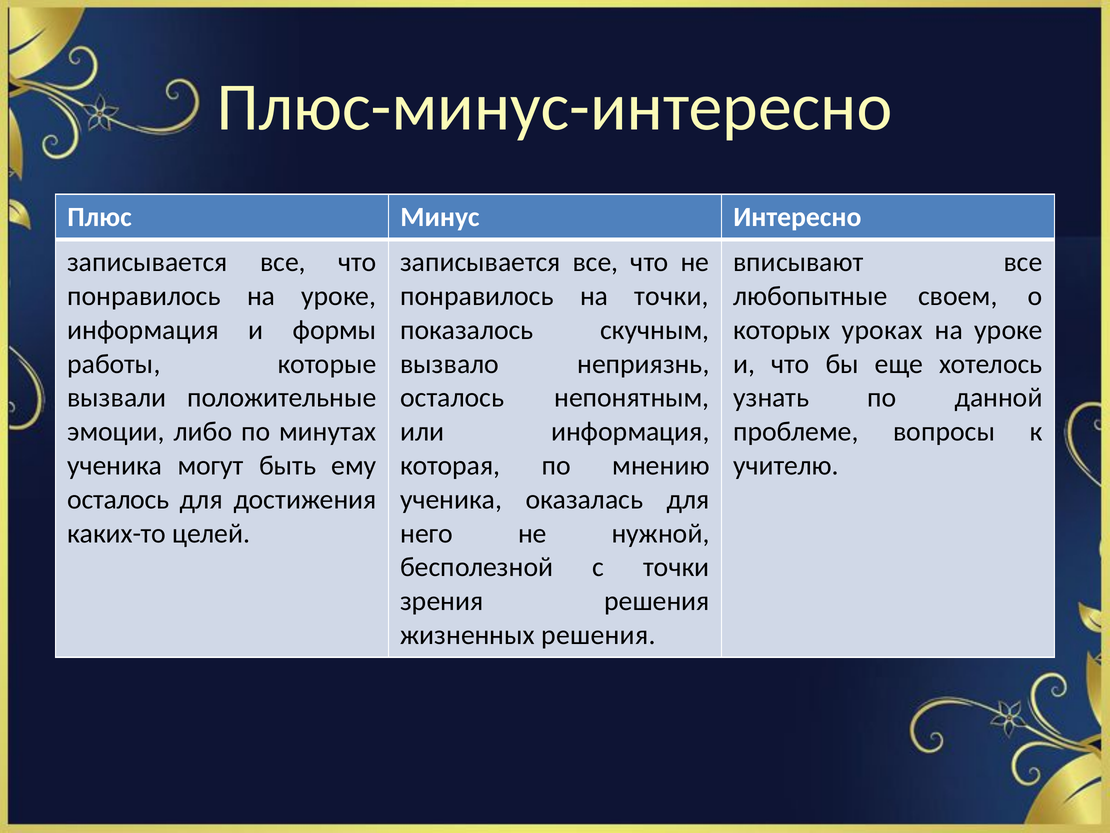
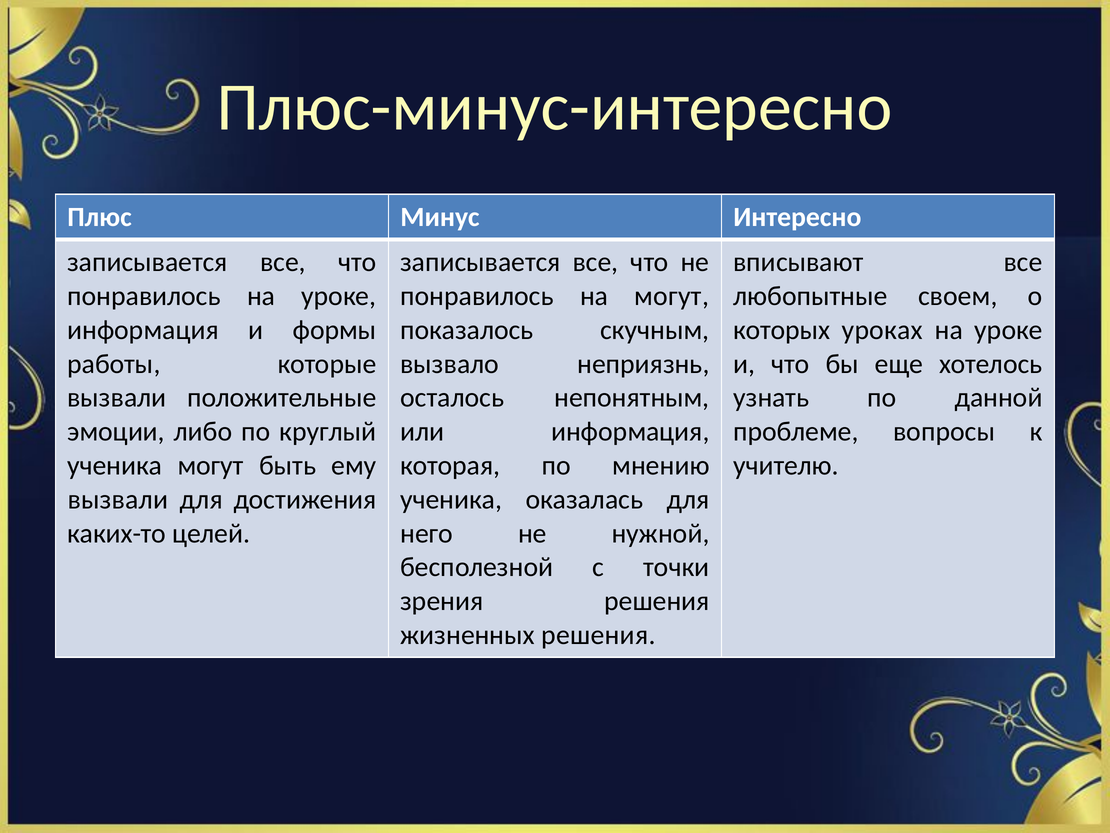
на точки: точки -> могут (672, 296)
минутах: минутах -> круглый (328, 431)
осталось: осталось -> вызвали (118, 499)
